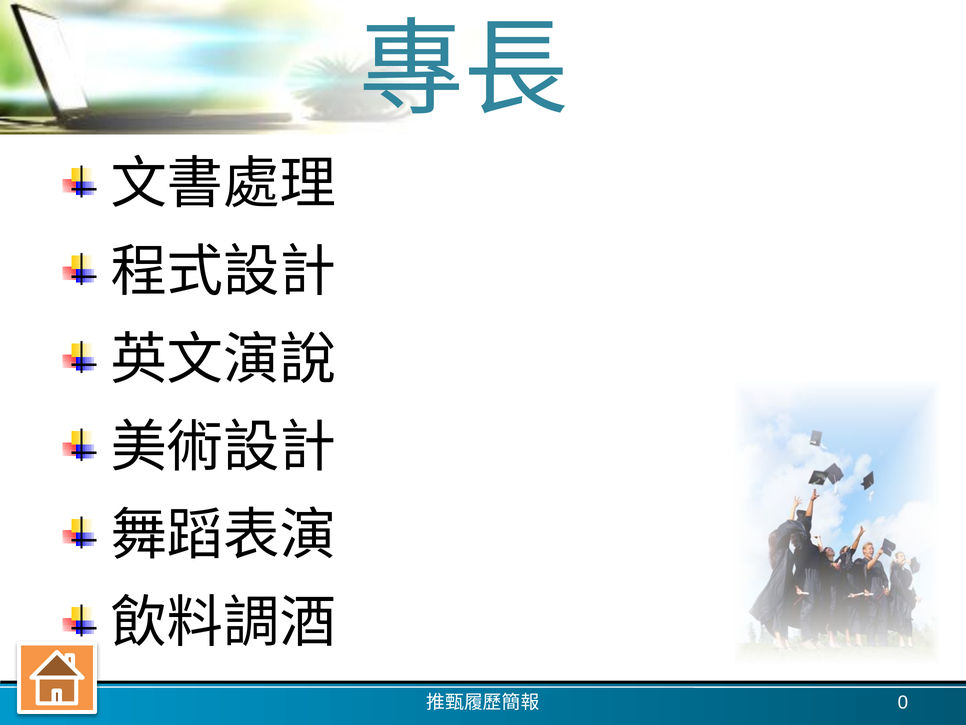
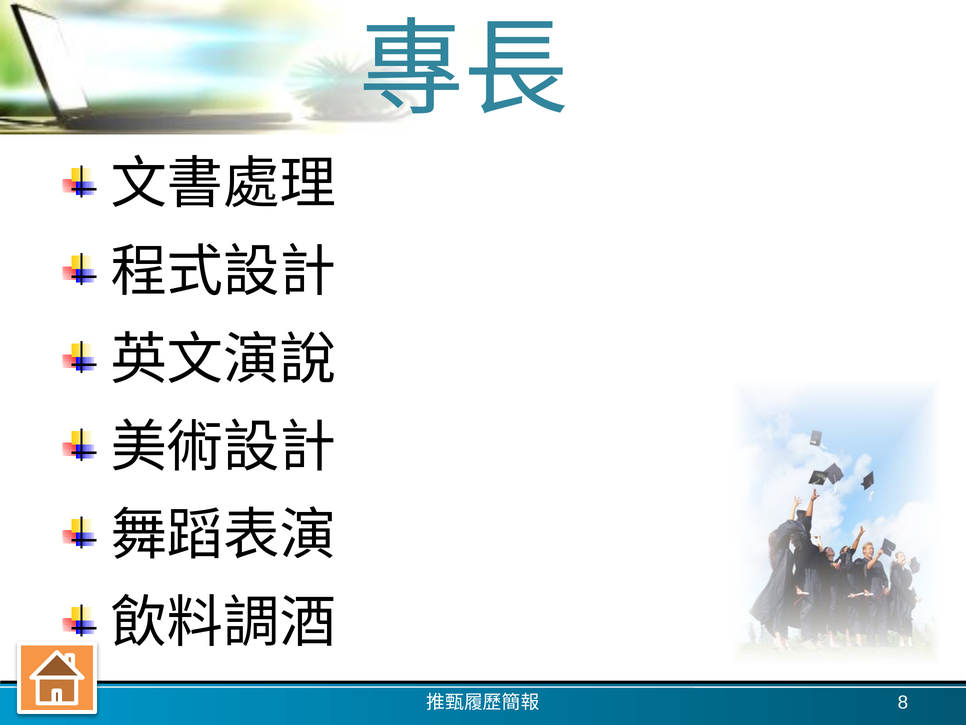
0: 0 -> 8 (903, 702)
